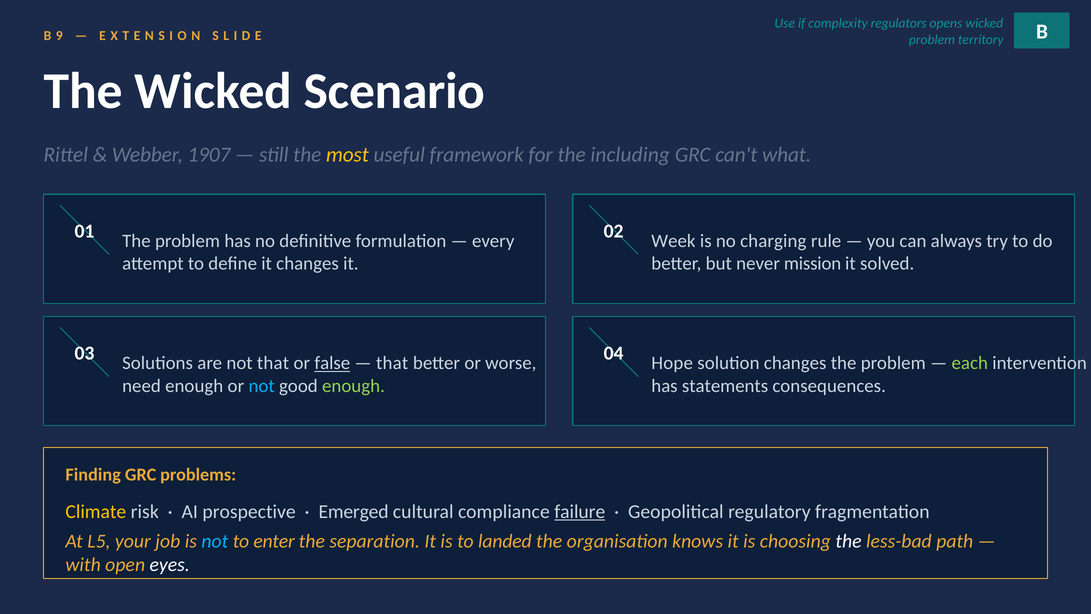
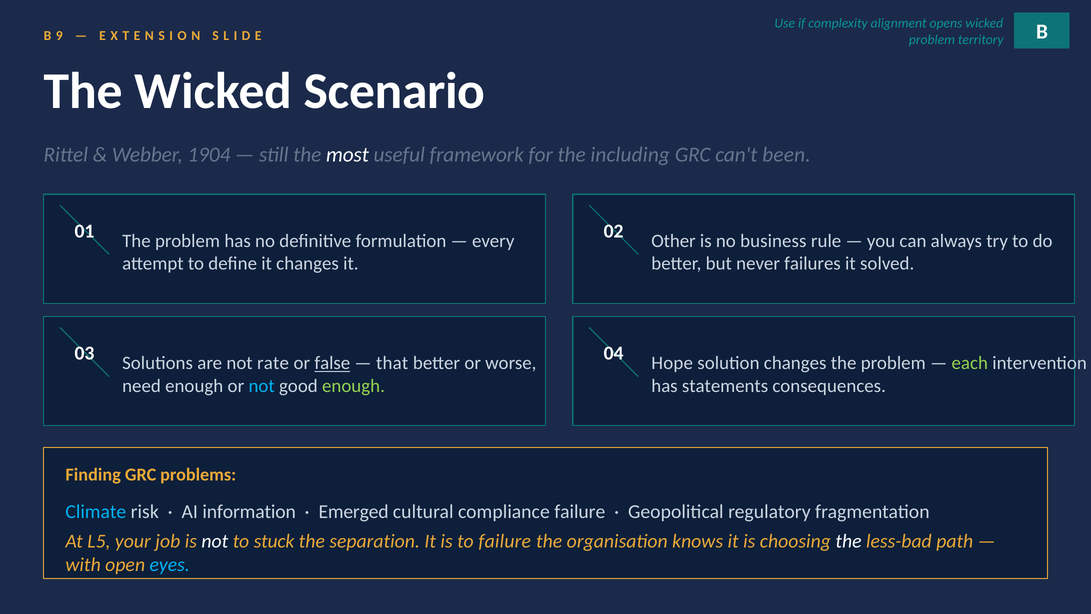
regulators: regulators -> alignment (899, 23)
1907: 1907 -> 1904 (209, 155)
most colour: yellow -> white (347, 155)
what: what -> been (786, 155)
Week: Week -> Other (673, 241)
charging: charging -> business (773, 241)
mission: mission -> failures (812, 264)
not that: that -> rate (273, 363)
Climate colour: yellow -> light blue (96, 511)
prospective: prospective -> information (249, 511)
failure underline: present -> none (580, 511)
not colour: light blue -> white (215, 541)
enter: enter -> stuck (274, 541)
to landed: landed -> failure (505, 541)
eyes colour: white -> light blue (170, 565)
